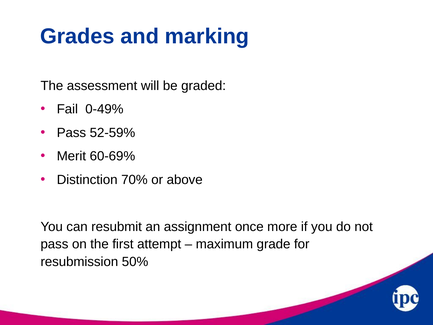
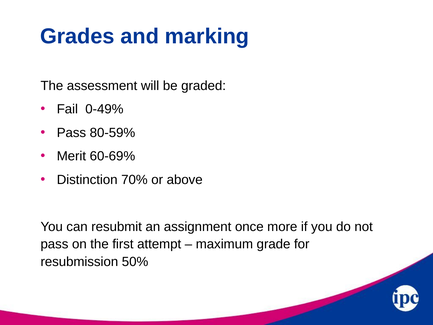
52-59%: 52-59% -> 80-59% (112, 133)
